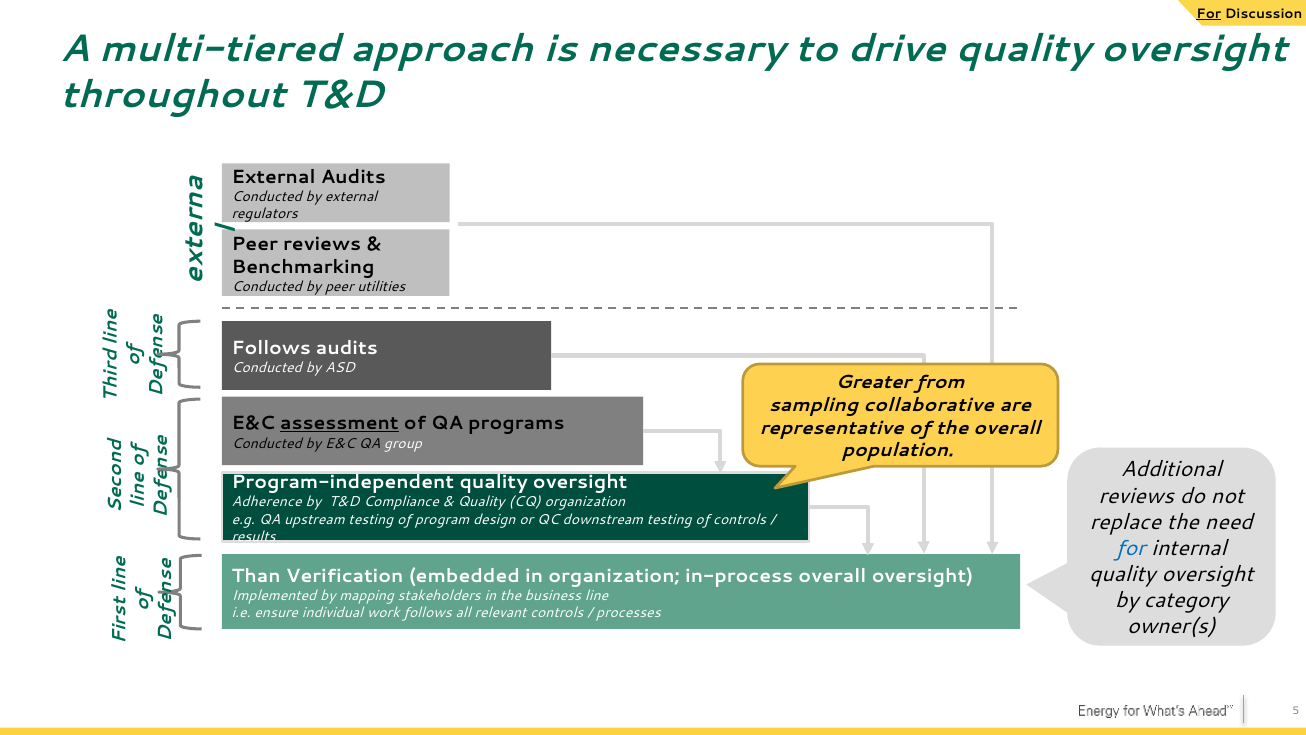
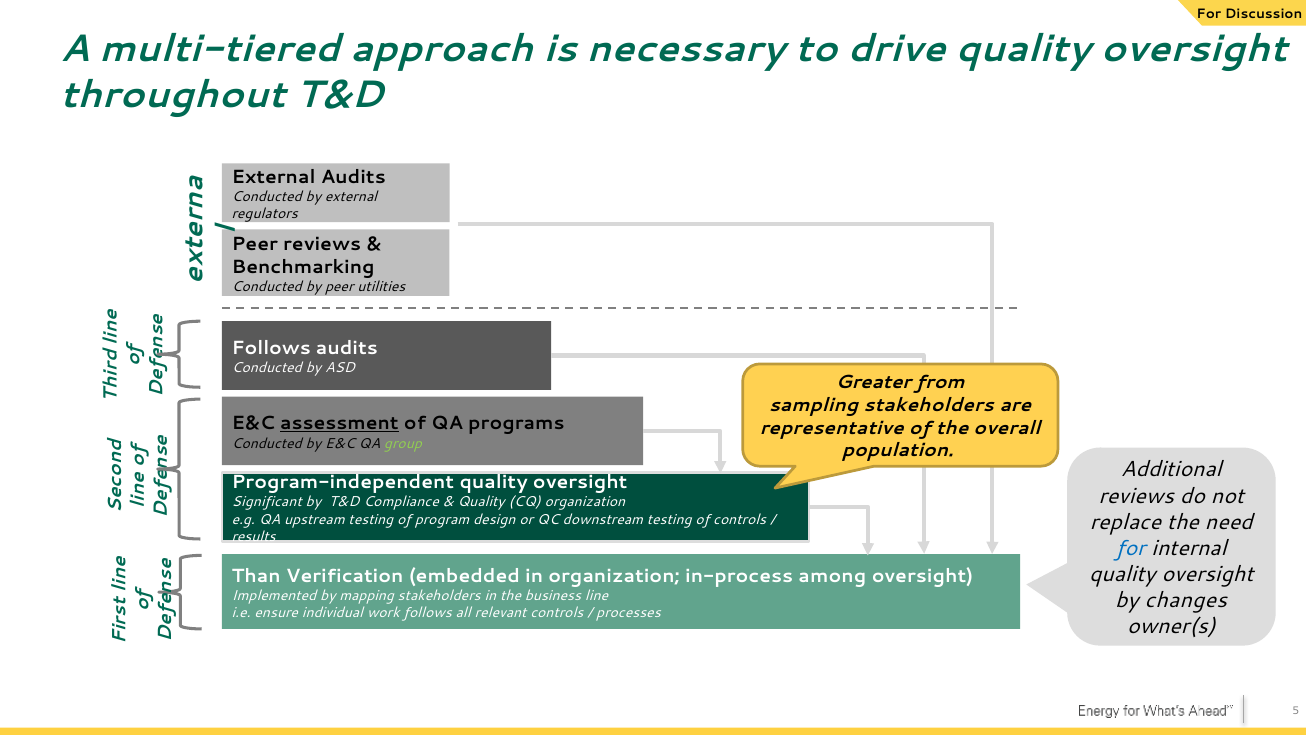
For underline: present -> none (1209, 14)
sampling collaborative: collaborative -> stakeholders (929, 405)
group colour: white -> light green (403, 443)
Adherence: Adherence -> Significant (267, 502)
in-process overall: overall -> among (832, 575)
category: category -> changes (1186, 600)
